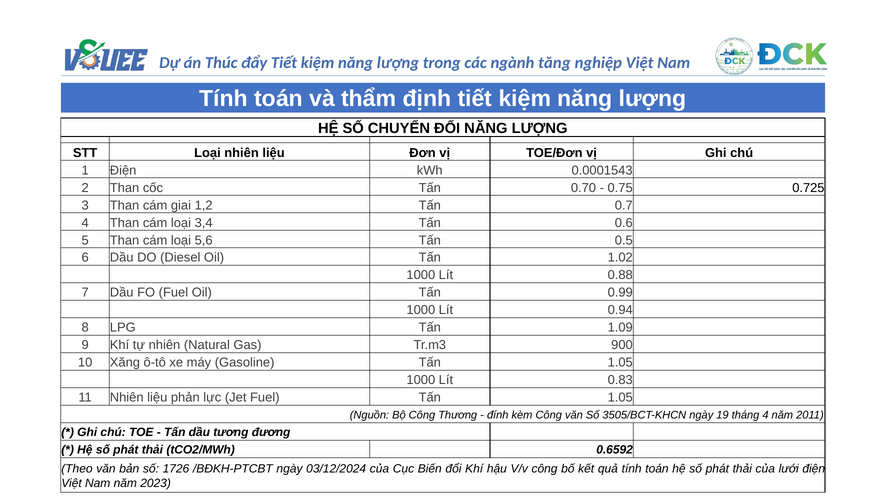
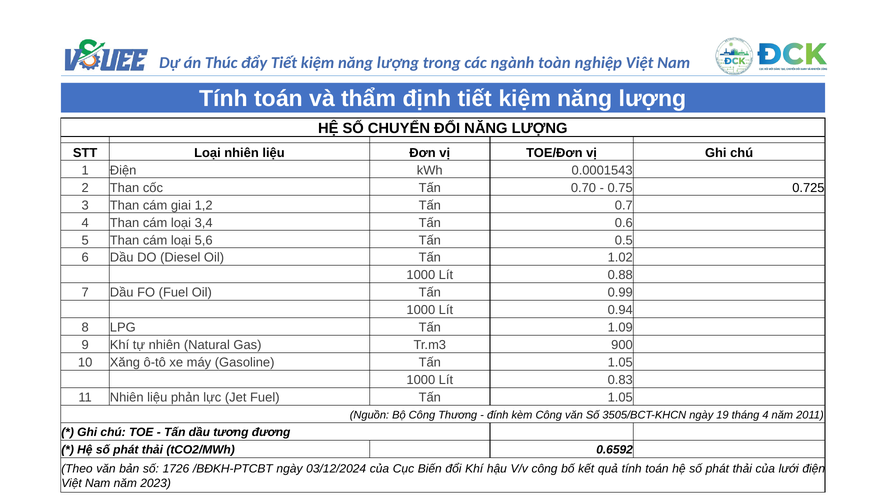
tăng: tăng -> toàn (554, 63)
